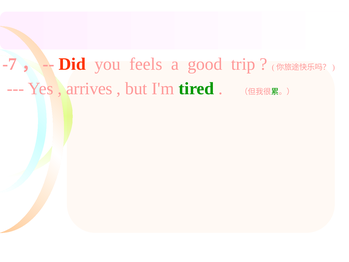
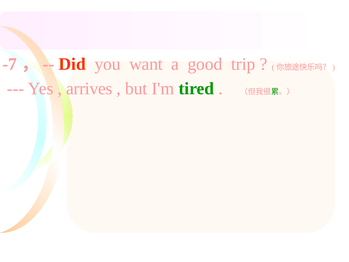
feels: feels -> want (146, 64)
